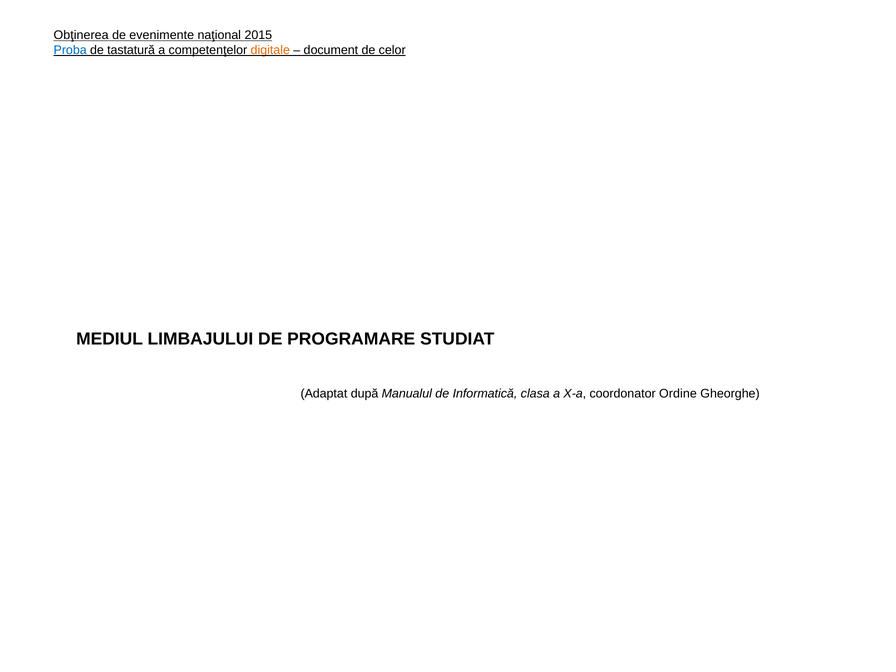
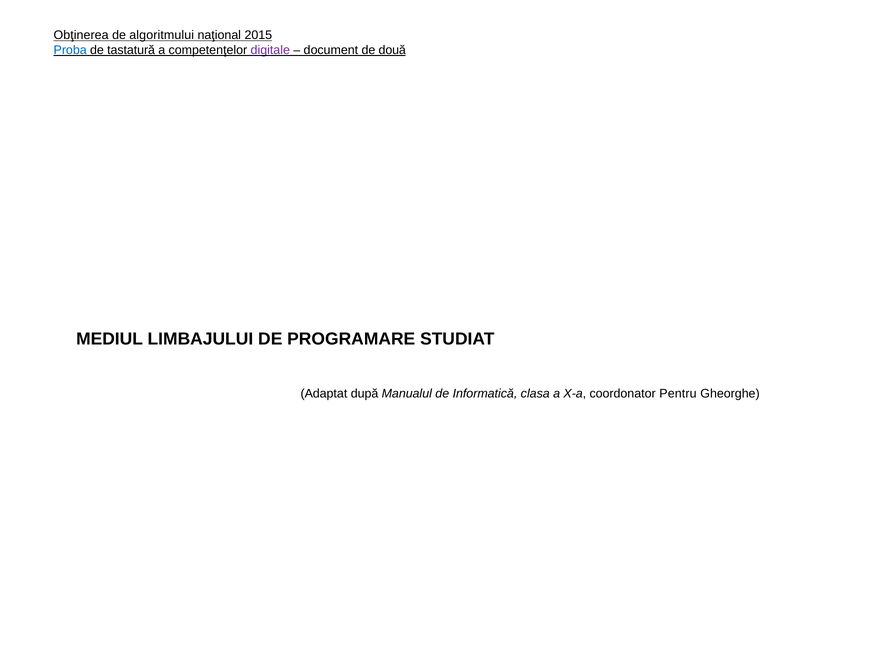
evenimente: evenimente -> algoritmului (162, 35)
digitale colour: orange -> purple (270, 50)
celor: celor -> două (392, 50)
Ordine: Ordine -> Pentru (678, 394)
